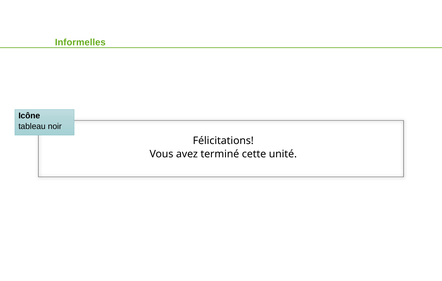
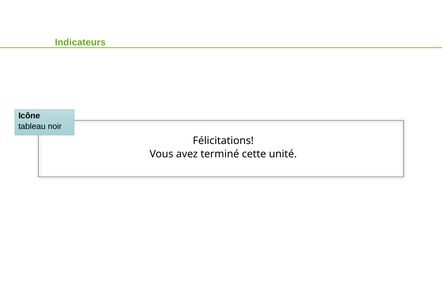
Informelles: Informelles -> Indicateurs (80, 42)
